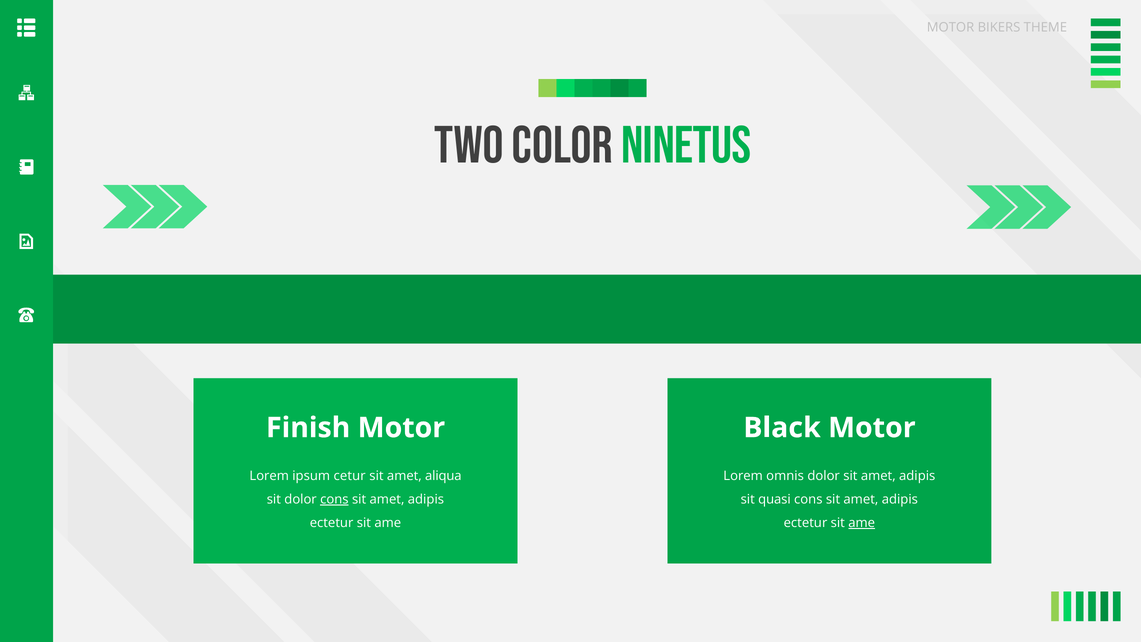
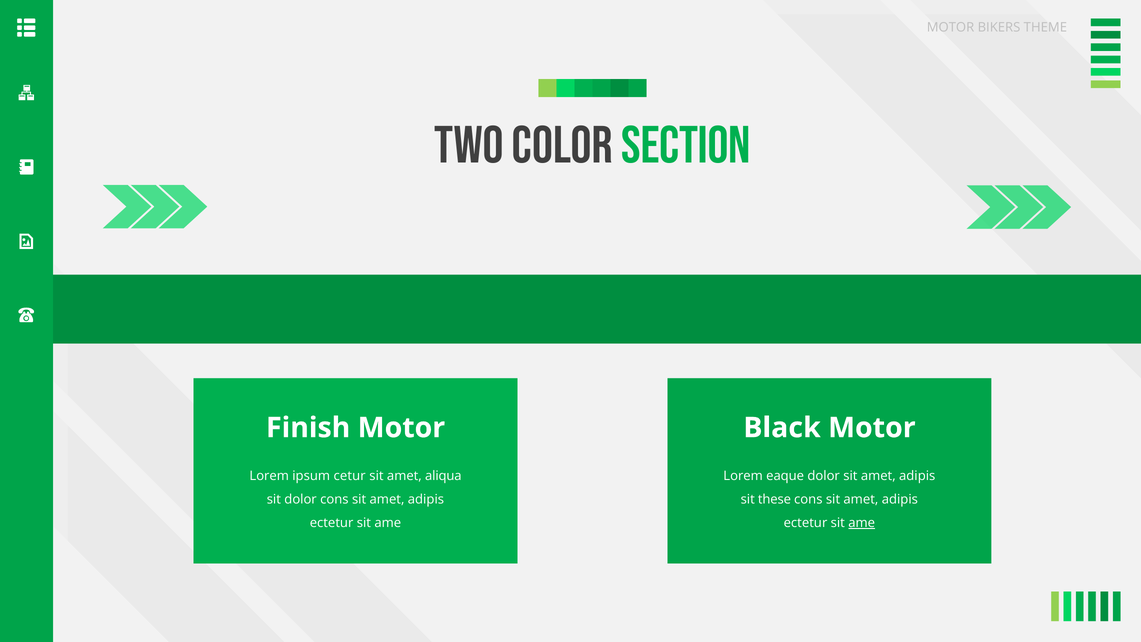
Ninetus: Ninetus -> Section (686, 146)
omnis: omnis -> eaque (785, 476)
cons underline: present -> none (334, 499)
quasi: quasi -> these (774, 499)
